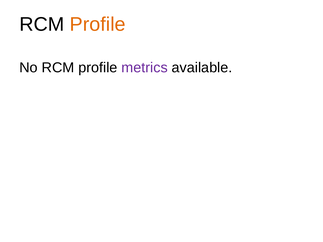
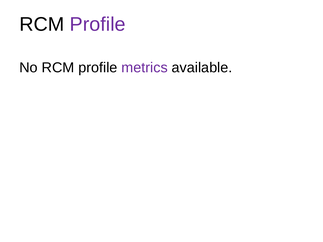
Profile colour: orange -> purple (98, 25)
